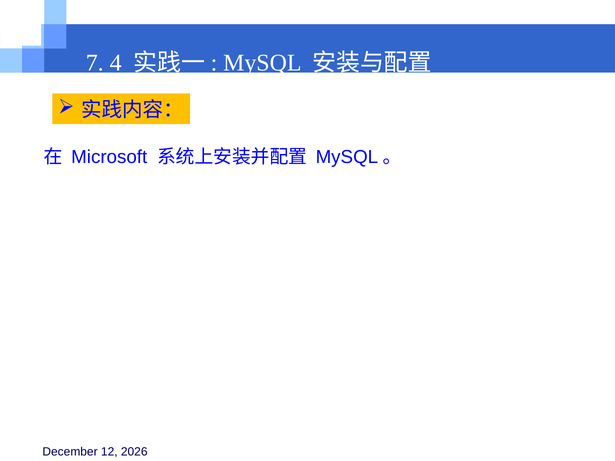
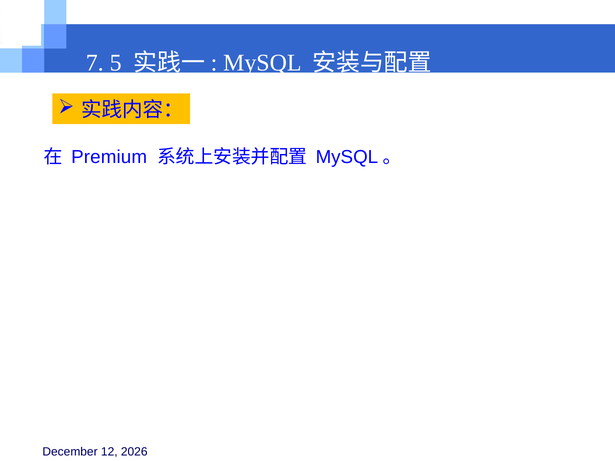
4: 4 -> 5 (116, 63)
Microsoft: Microsoft -> Premium (109, 157)
